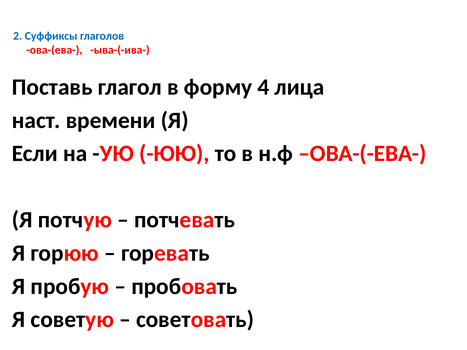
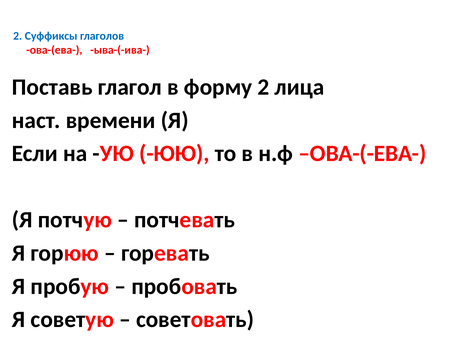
форму 4: 4 -> 2 (263, 87)
